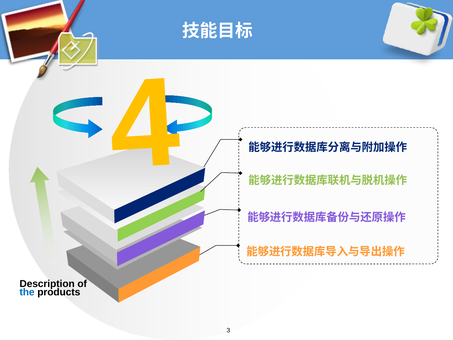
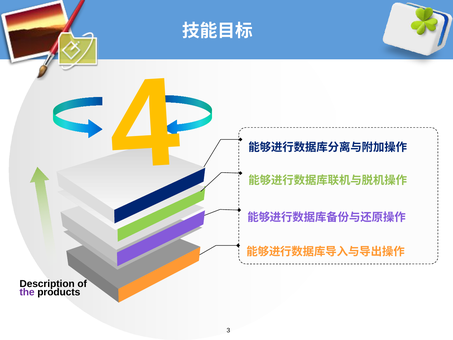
the colour: blue -> purple (27, 292)
